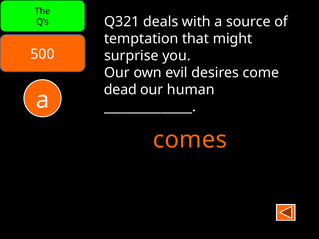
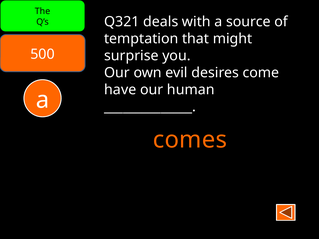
dead: dead -> have (120, 90)
